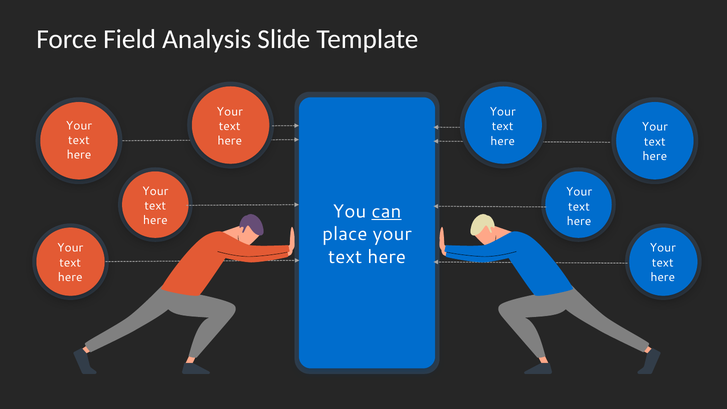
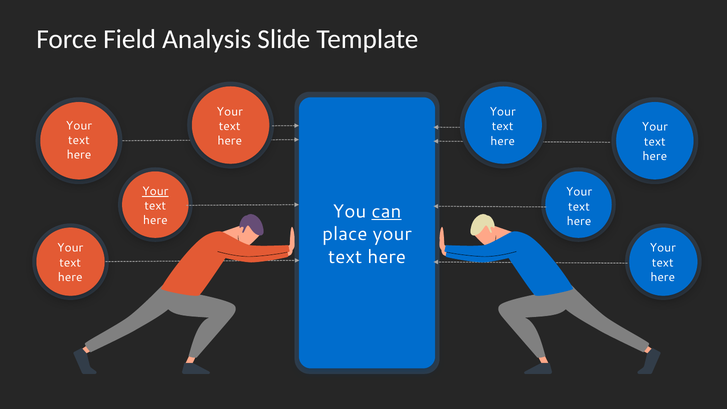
Your underline: none -> present (155, 191)
